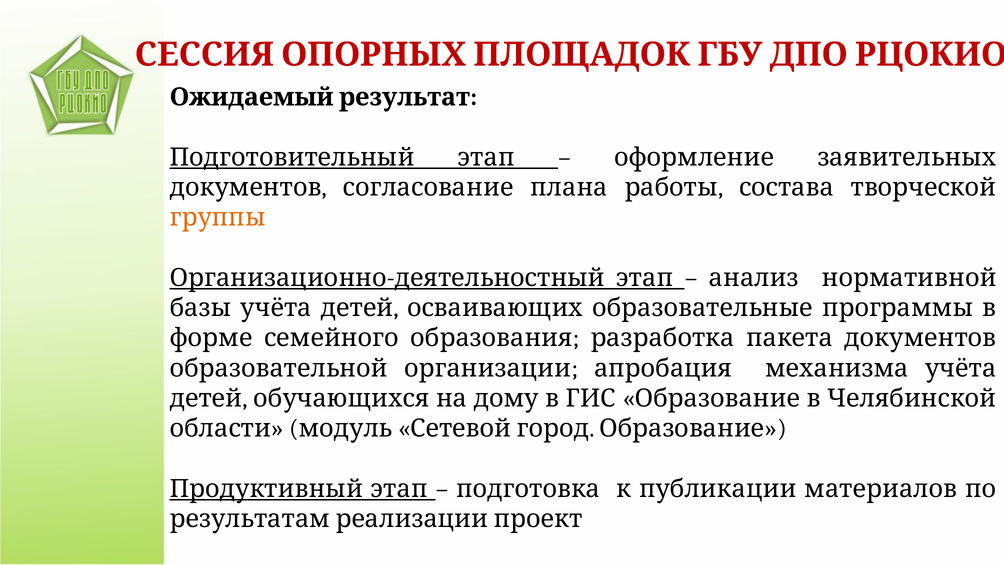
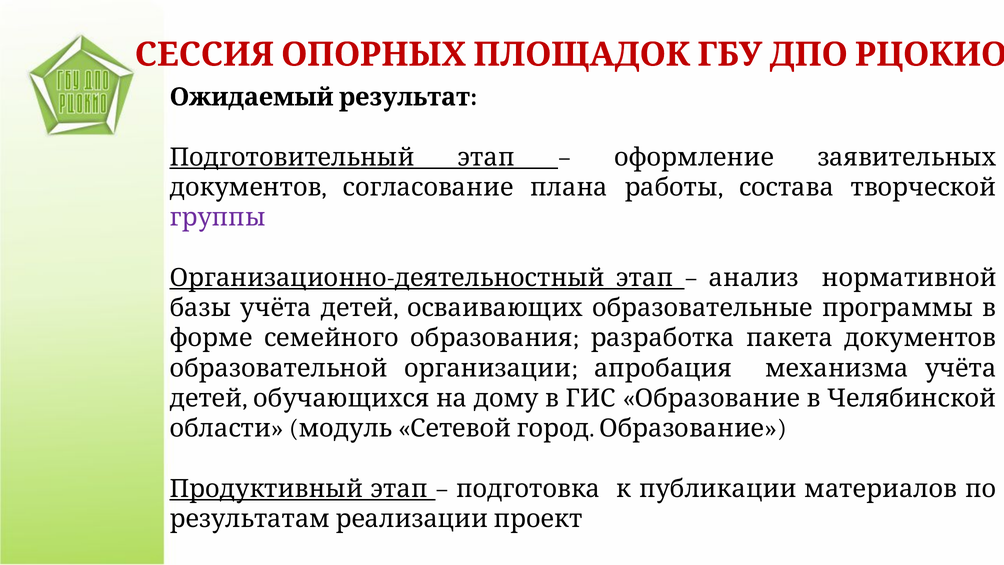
группы colour: orange -> purple (218, 218)
